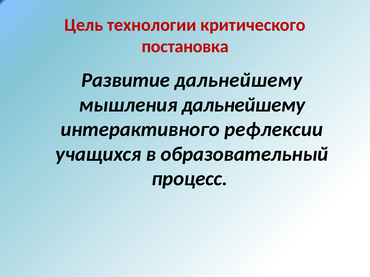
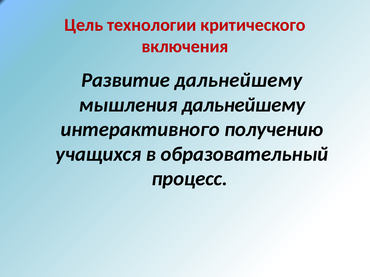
постановка: постановка -> включения (185, 47)
рефлексии: рефлексии -> получению (274, 130)
